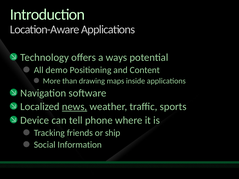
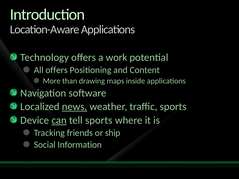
ways: ways -> work (116, 57)
All demo: demo -> offers (57, 70)
can underline: none -> present (59, 120)
tell phone: phone -> sports (99, 120)
